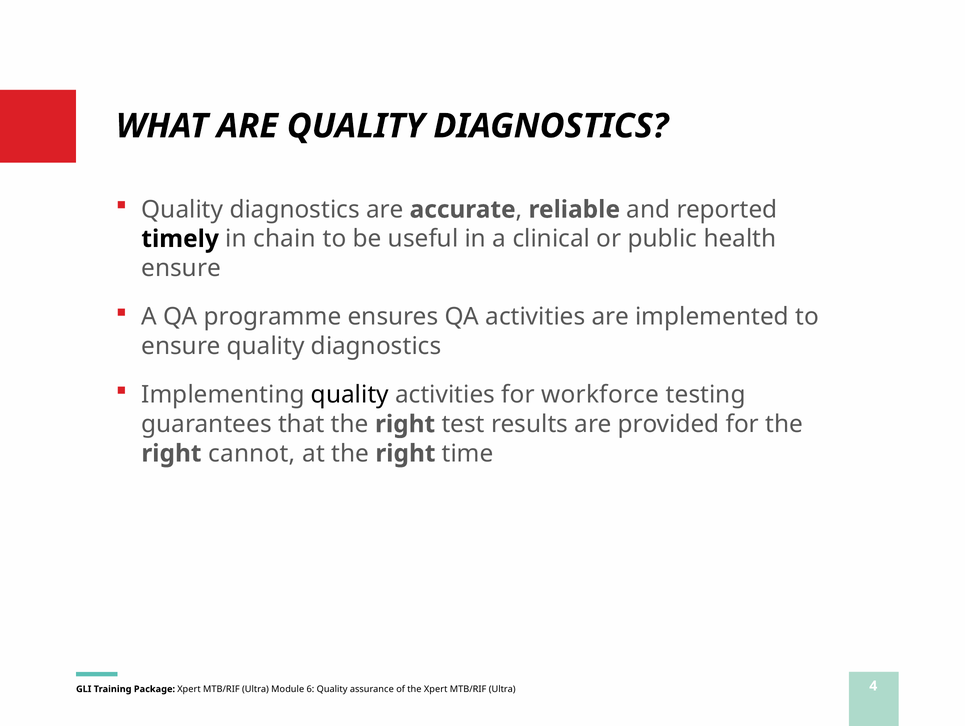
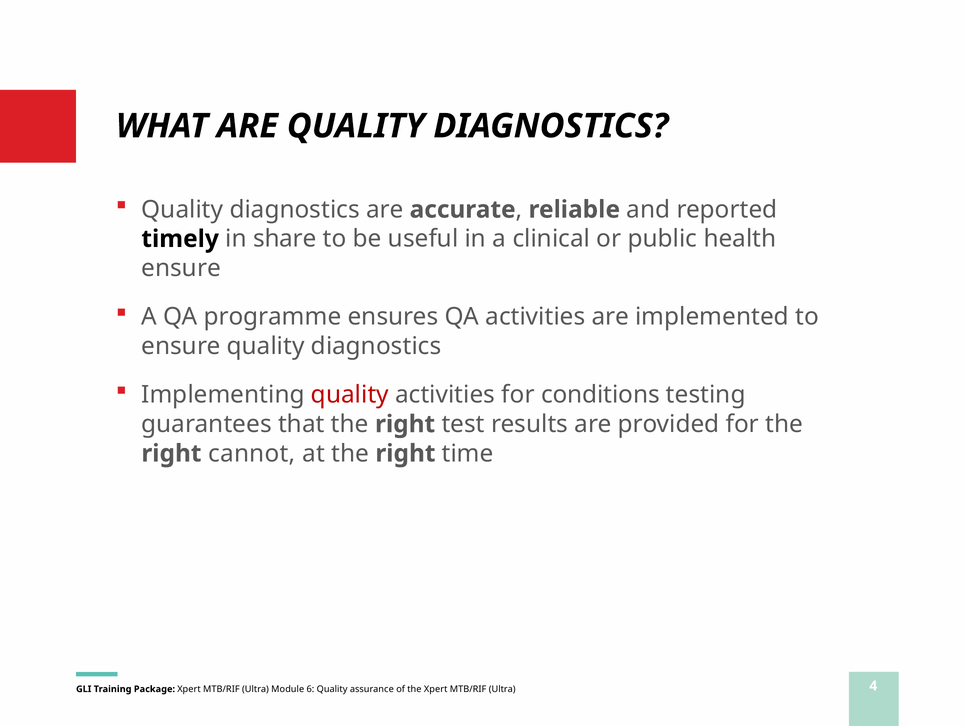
chain: chain -> share (285, 239)
quality colour: black -> red (350, 395)
workforce: workforce -> conditions (600, 395)
